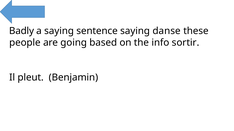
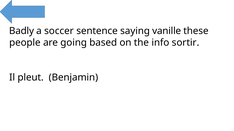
a saying: saying -> soccer (59, 31)
danse: danse -> vanille (167, 31)
